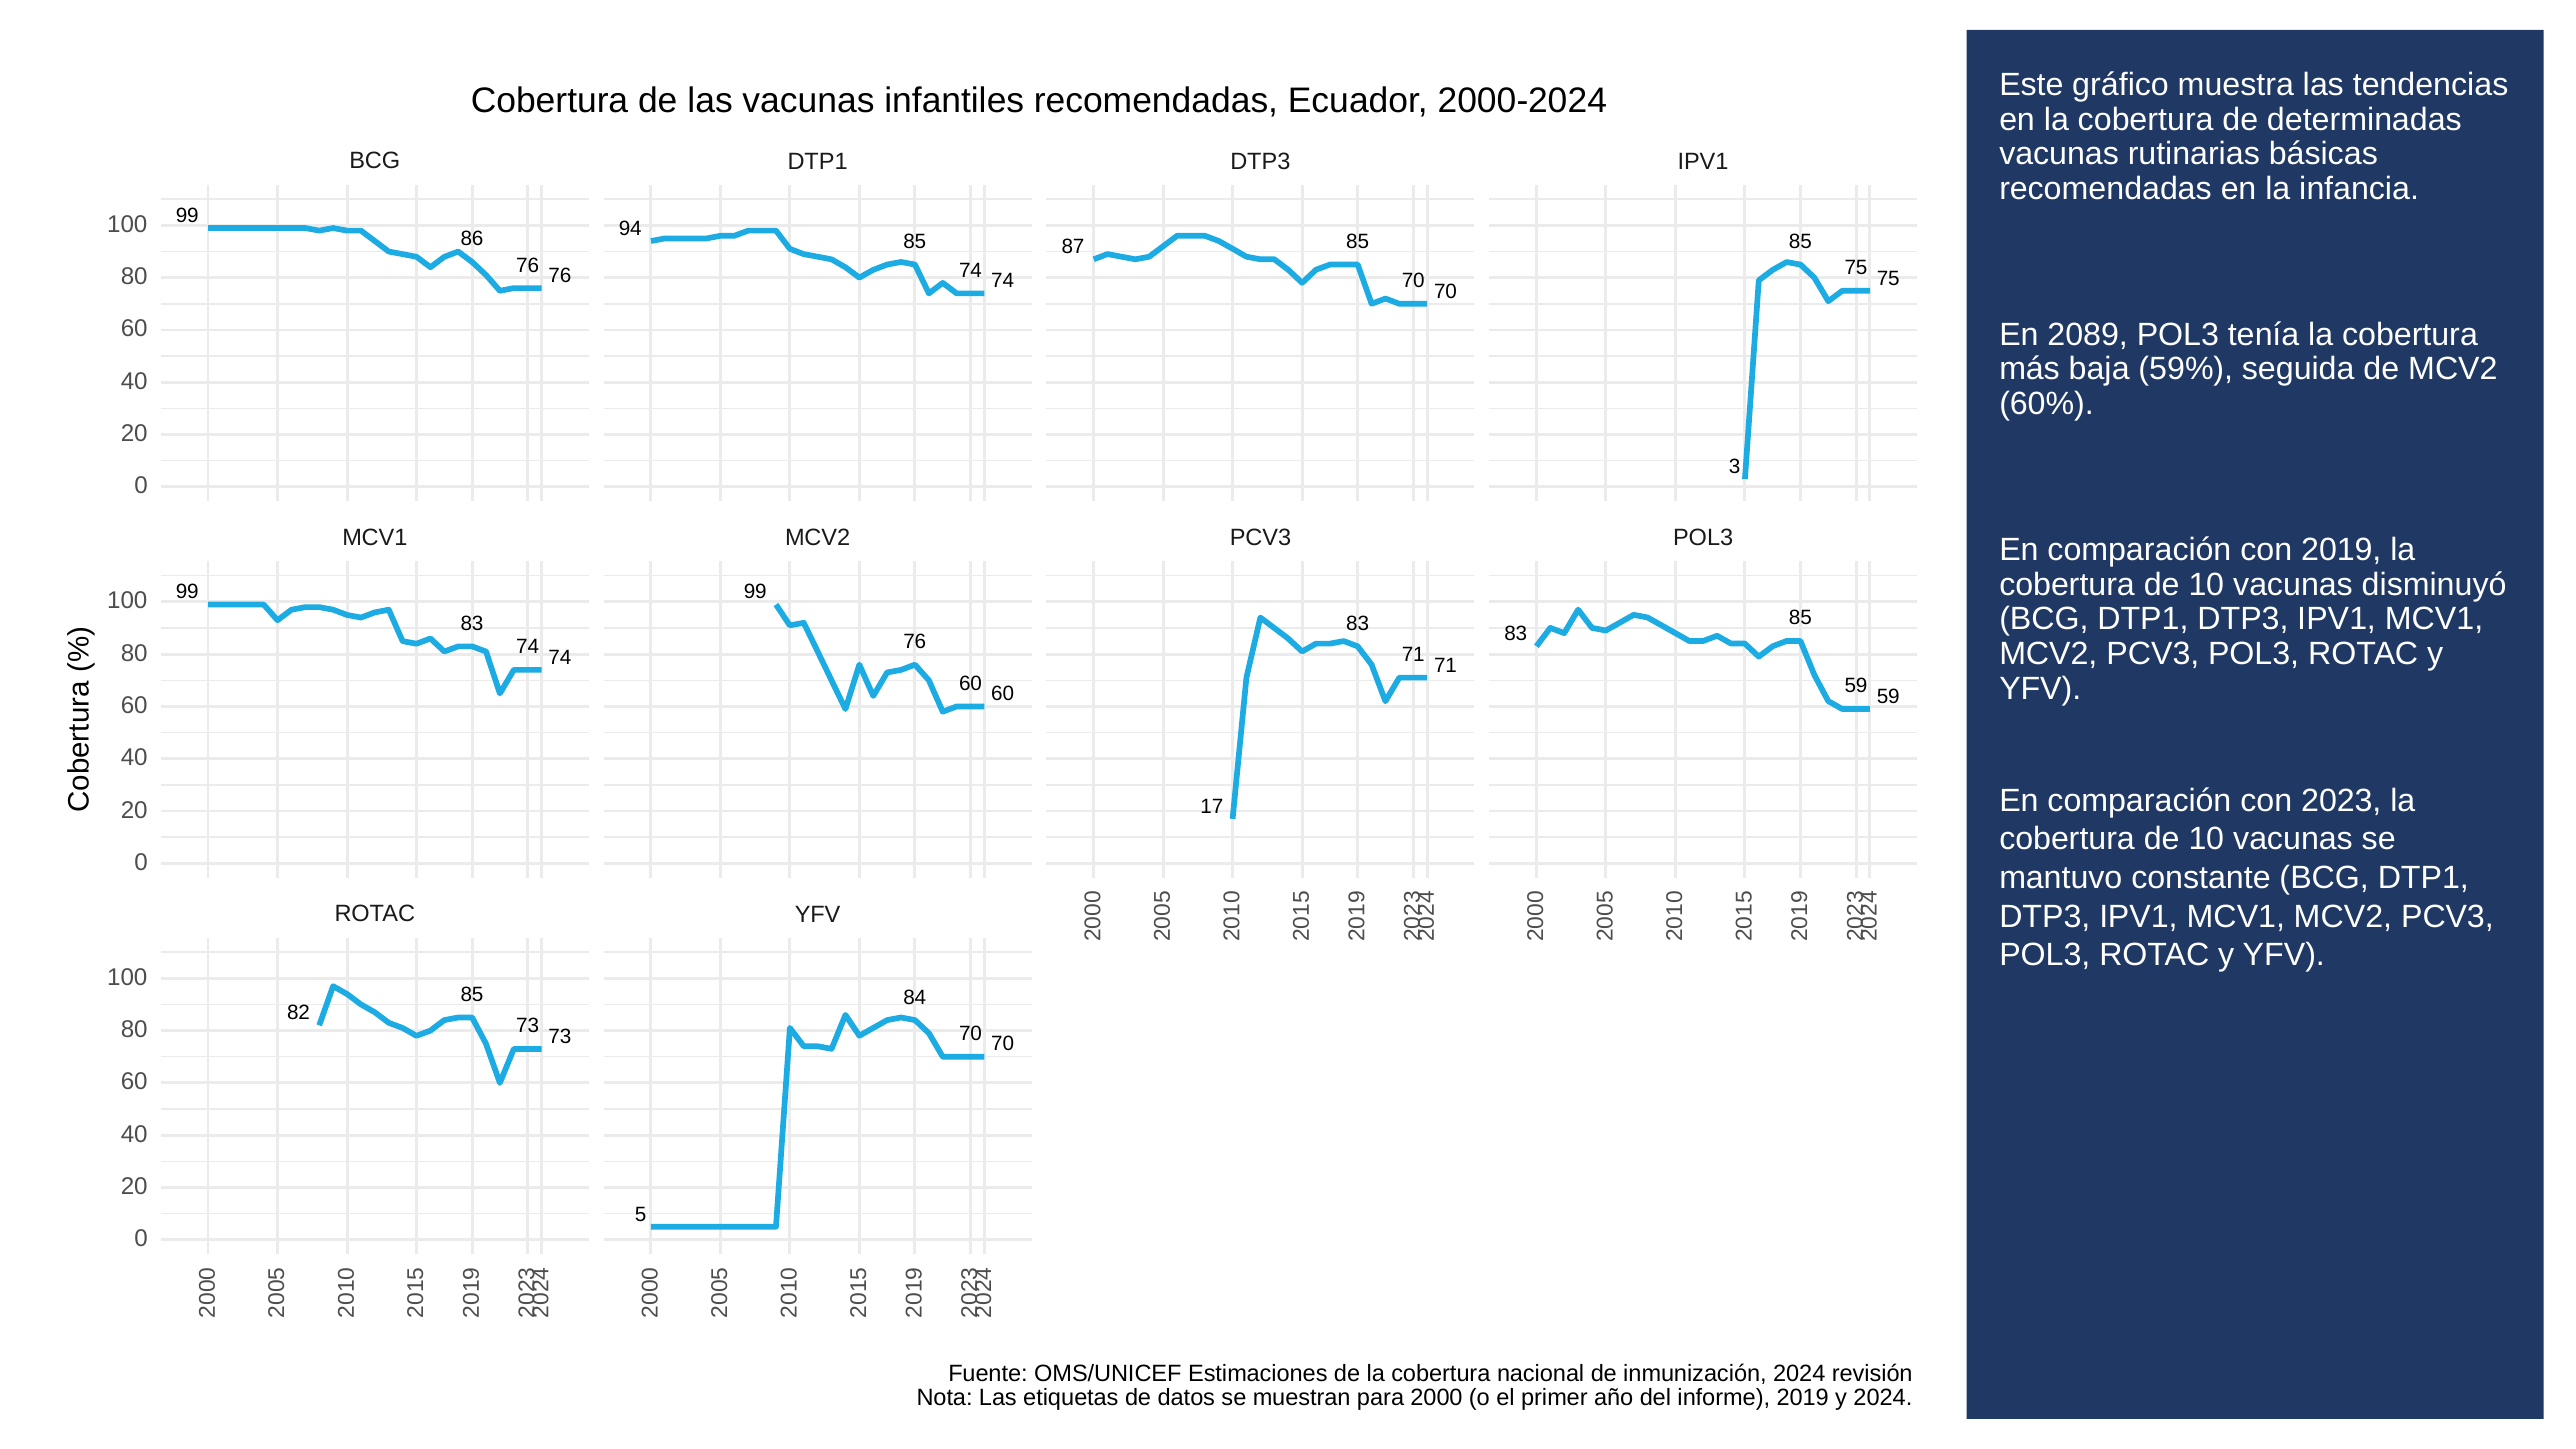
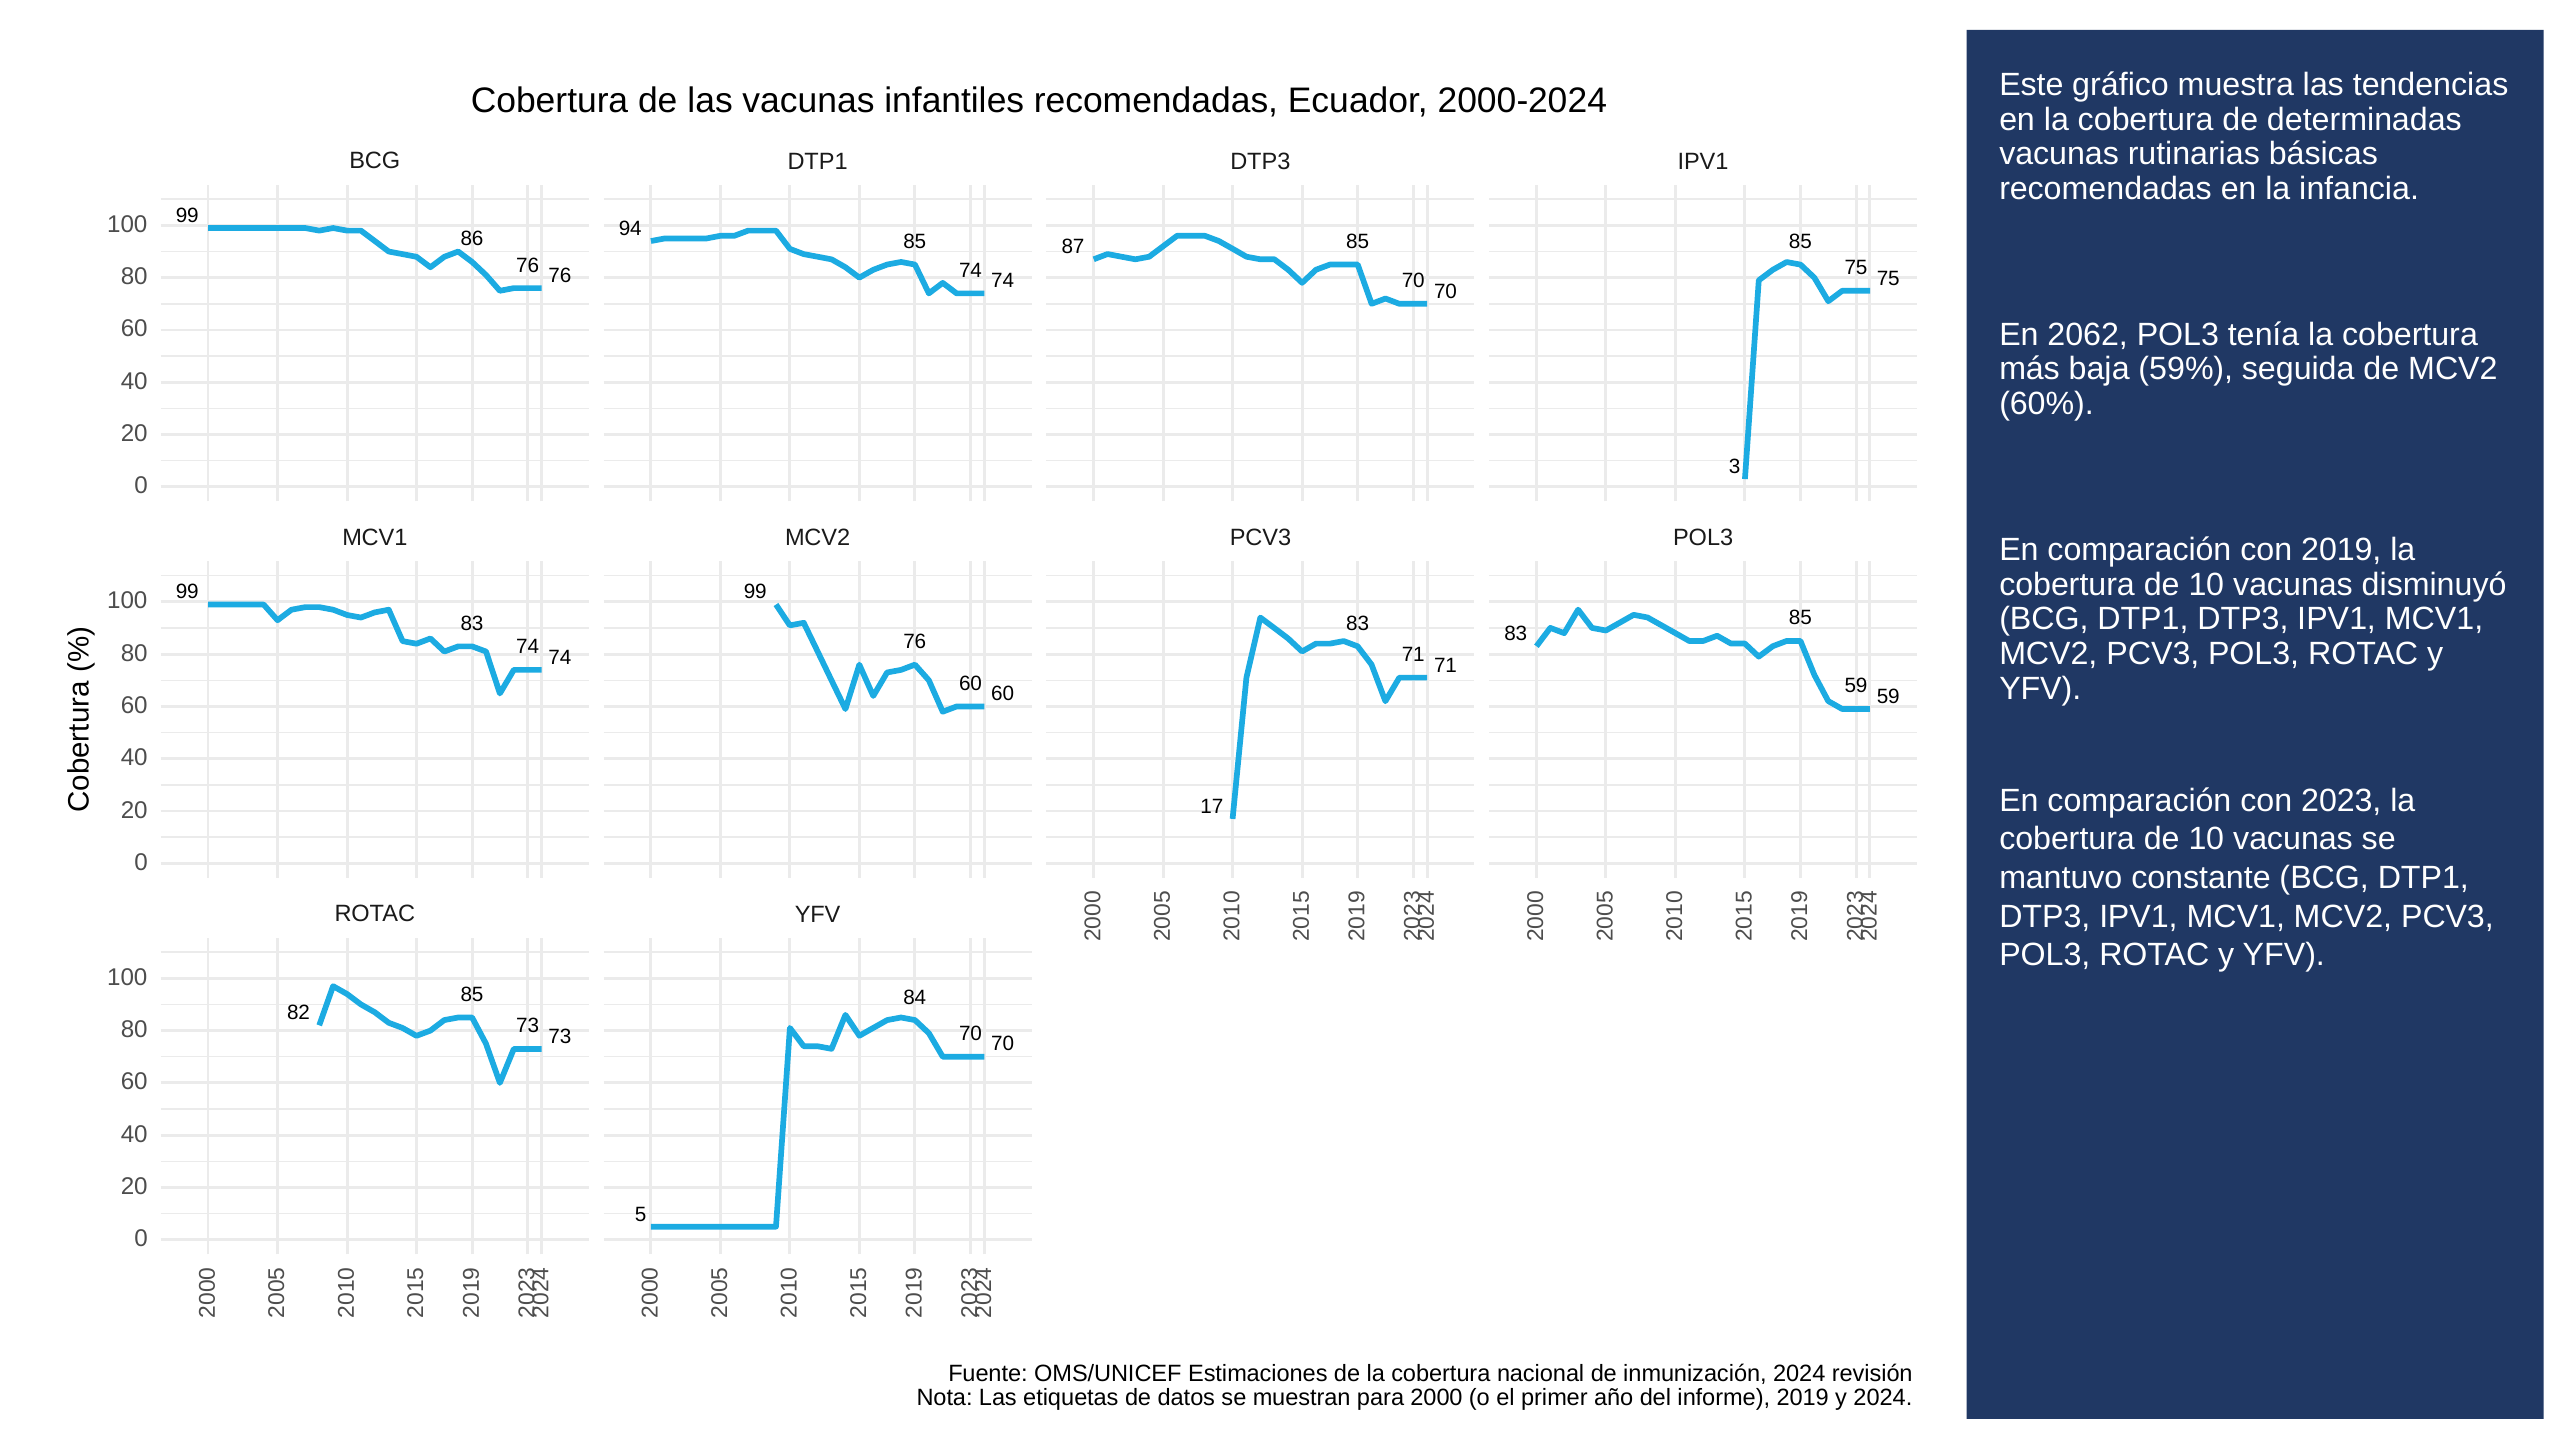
2089: 2089 -> 2062 (2088, 335)
